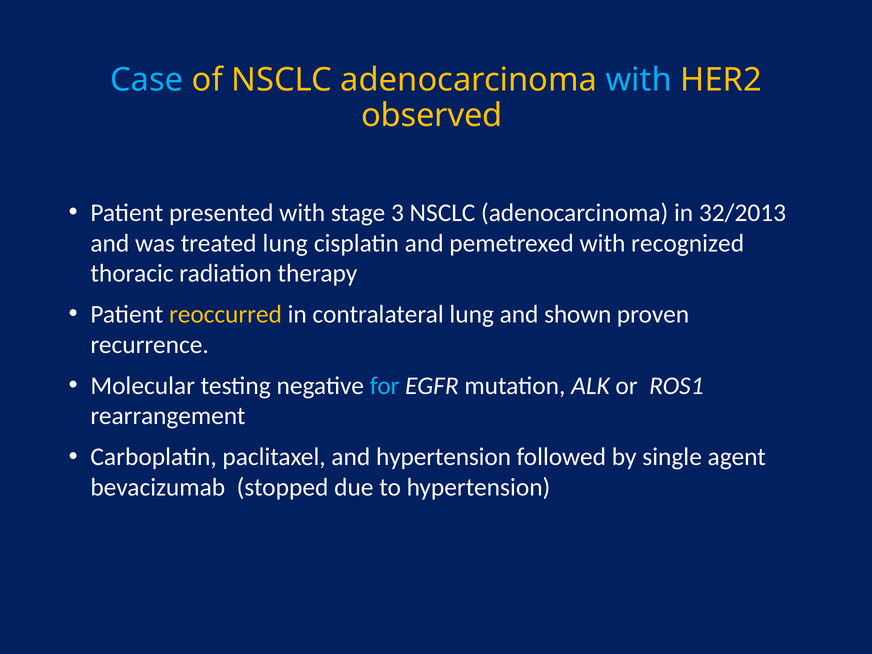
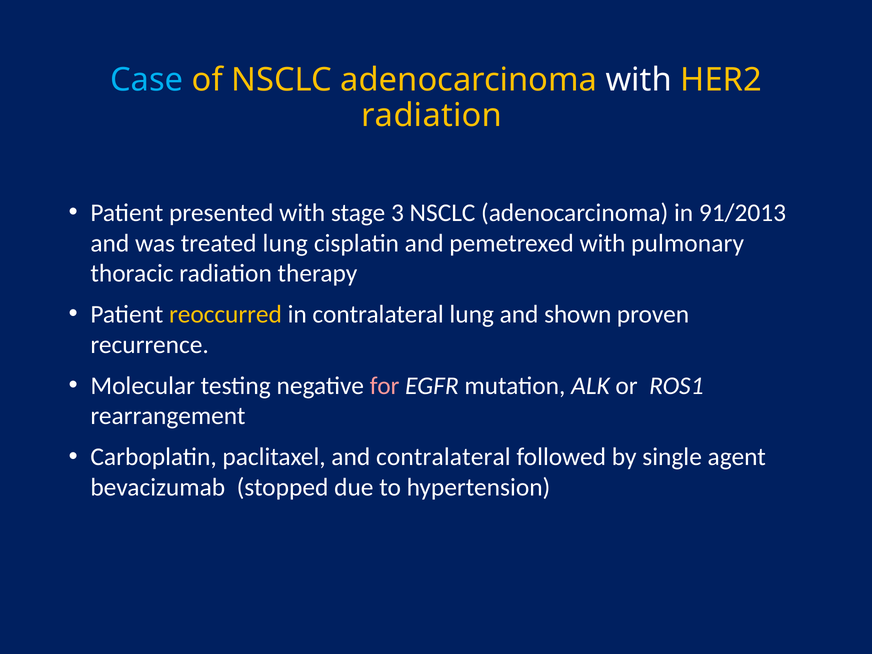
with colour: light blue -> white (639, 80)
observed: observed -> radiation (432, 115)
32/2013: 32/2013 -> 91/2013 (742, 213)
recognized: recognized -> pulmonary (688, 243)
for colour: light blue -> pink (385, 386)
and hypertension: hypertension -> contralateral (443, 457)
